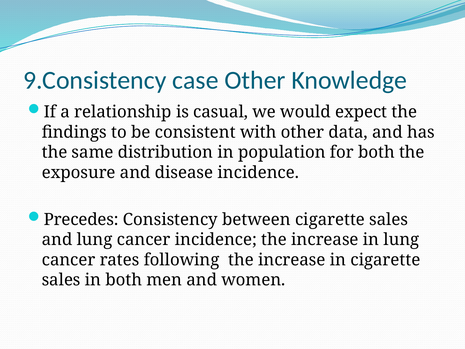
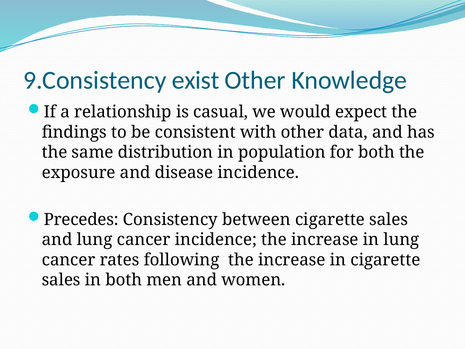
case: case -> exist (196, 80)
